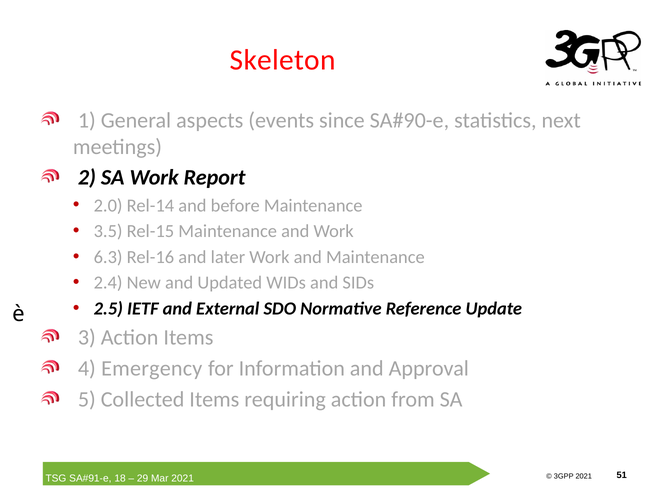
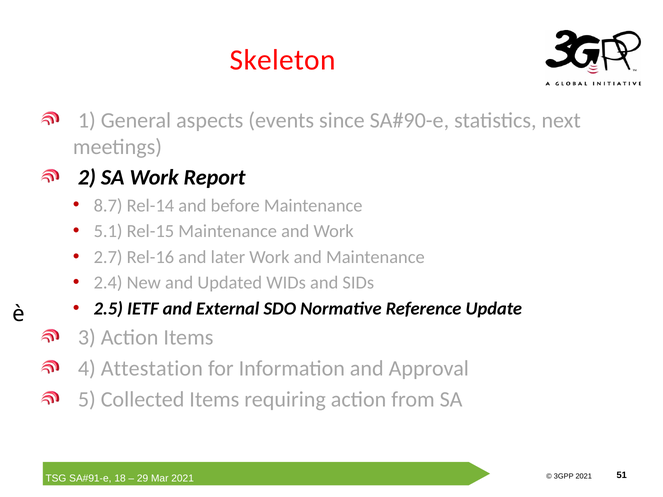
2.0: 2.0 -> 8.7 (108, 206)
3.5: 3.5 -> 5.1 (108, 231)
6.3: 6.3 -> 2.7 (108, 257)
Emergency: Emergency -> Attestation (152, 369)
